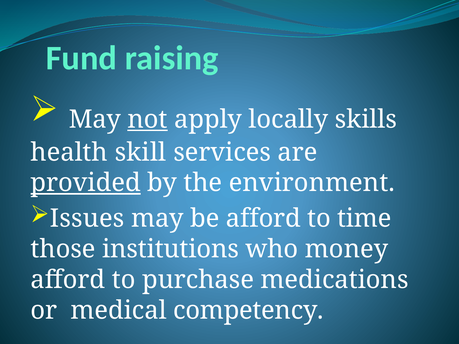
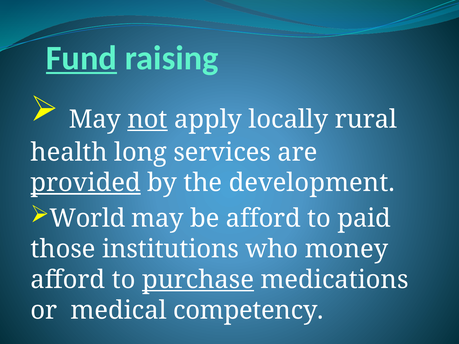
Fund underline: none -> present (81, 58)
skills: skills -> rural (366, 119)
skill: skill -> long (141, 152)
environment: environment -> development (312, 183)
Issues: Issues -> World (87, 219)
time: time -> paid (364, 219)
purchase underline: none -> present (198, 280)
